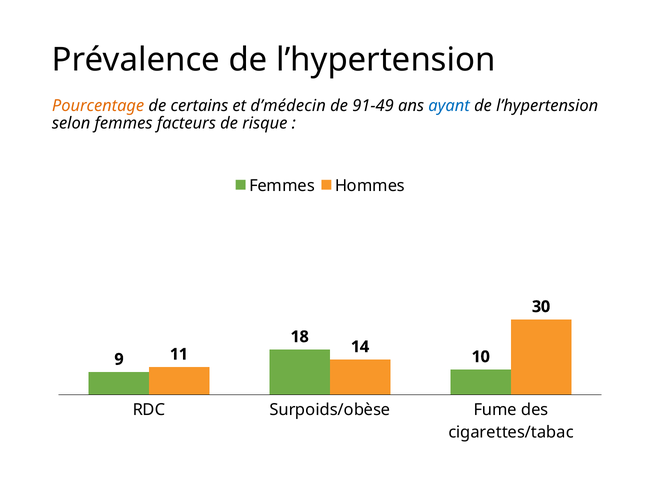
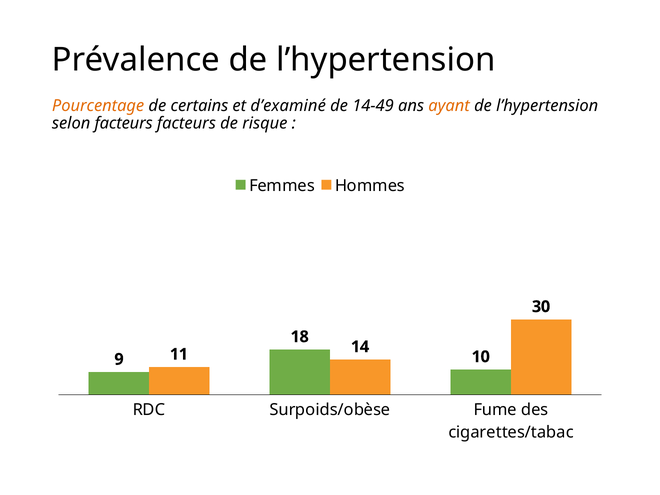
d’médecin: d’médecin -> d’examiné (288, 106)
91-49: 91-49 -> 14-49 (373, 106)
ayant colour: blue -> orange (449, 106)
selon femmes: femmes -> facteurs (124, 123)
